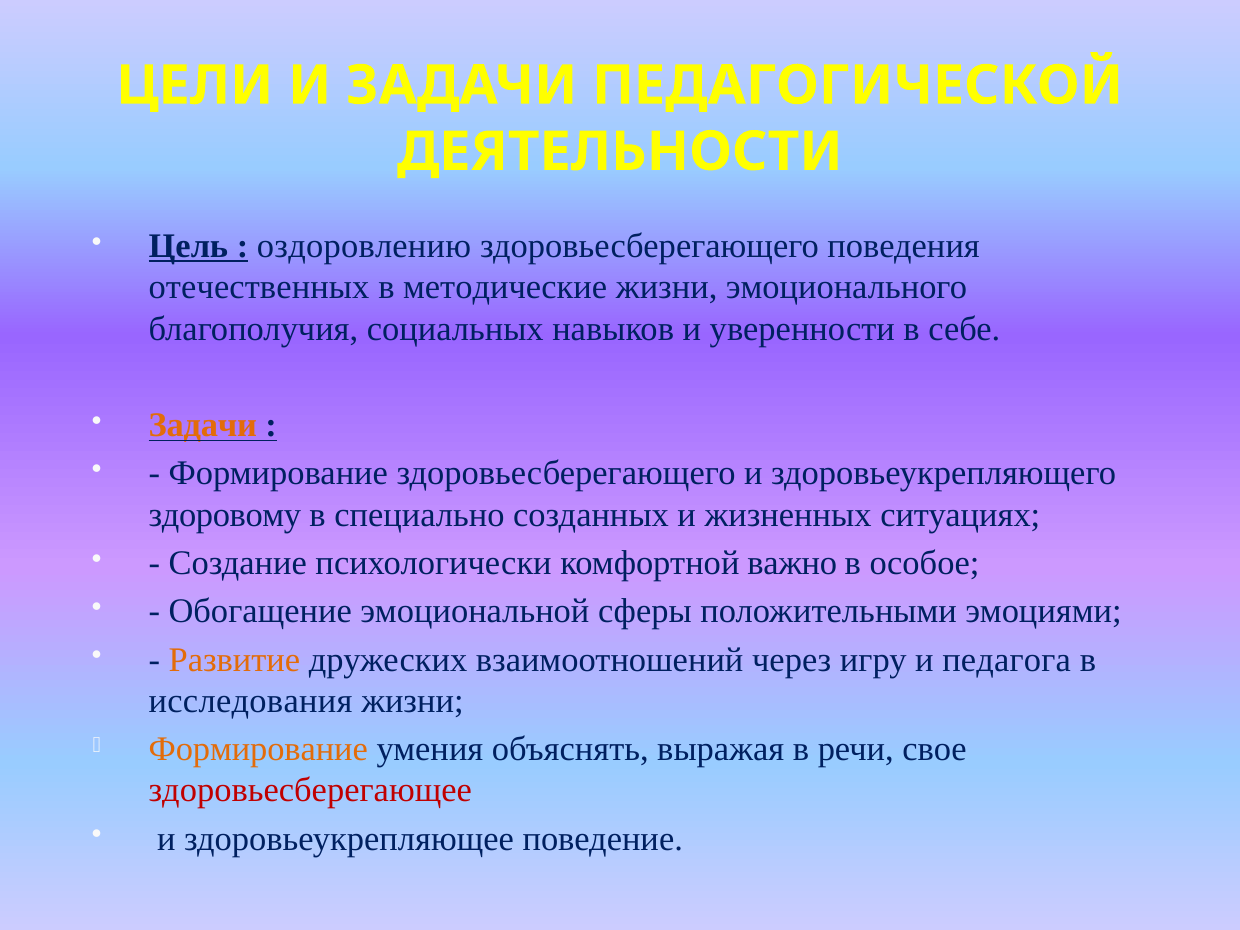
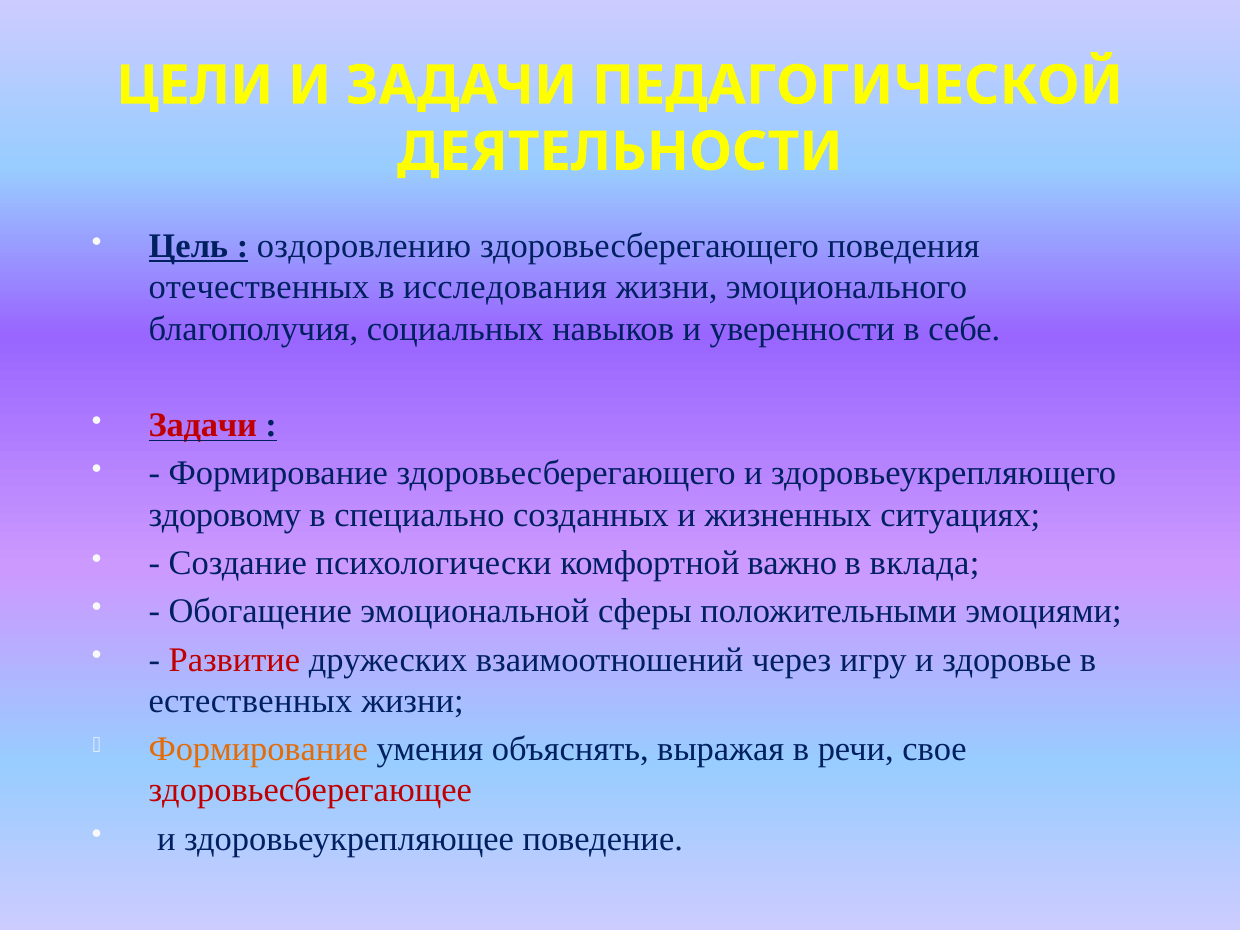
методические: методические -> исследования (505, 288)
Задачи colour: orange -> red (203, 425)
особое: особое -> вклада (925, 563)
Развитие colour: orange -> red (234, 660)
педагога: педагога -> здоровье (1007, 660)
исследования: исследования -> естественных (250, 701)
